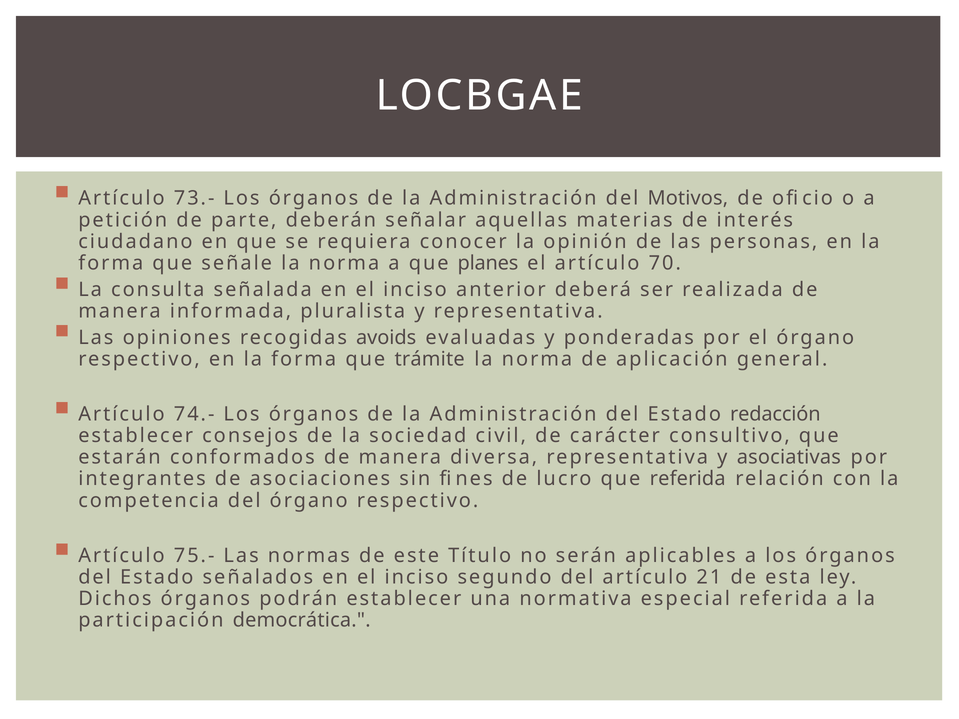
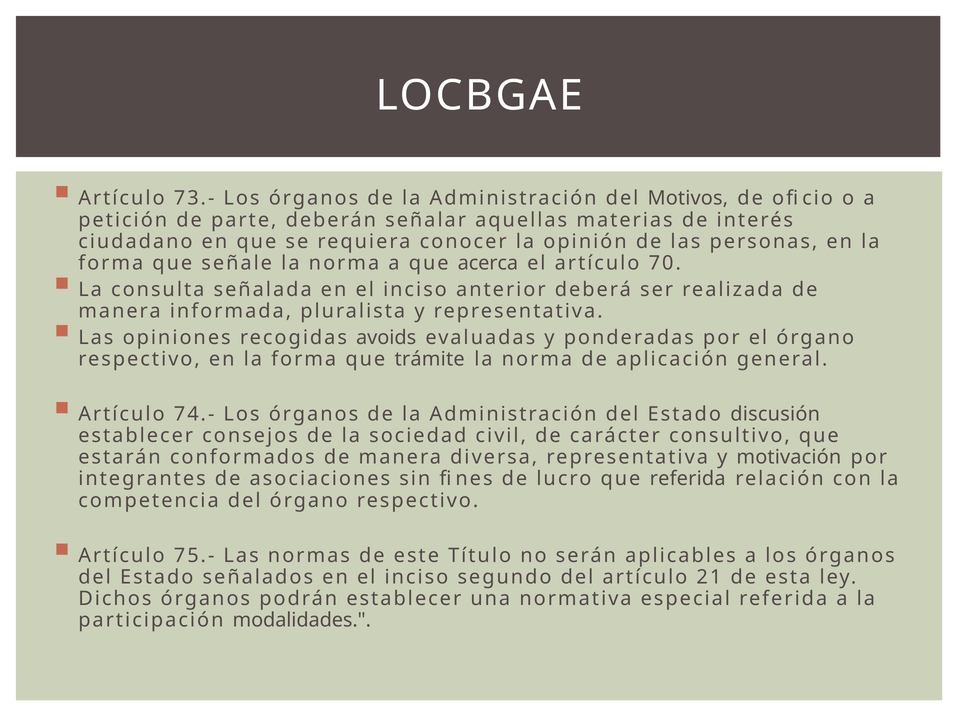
planes: planes -> acerca (488, 263)
redacción: redacción -> discusión (775, 414)
asociativas: asociativas -> motivación (789, 457)
democrática: democrática -> modalidades (302, 620)
